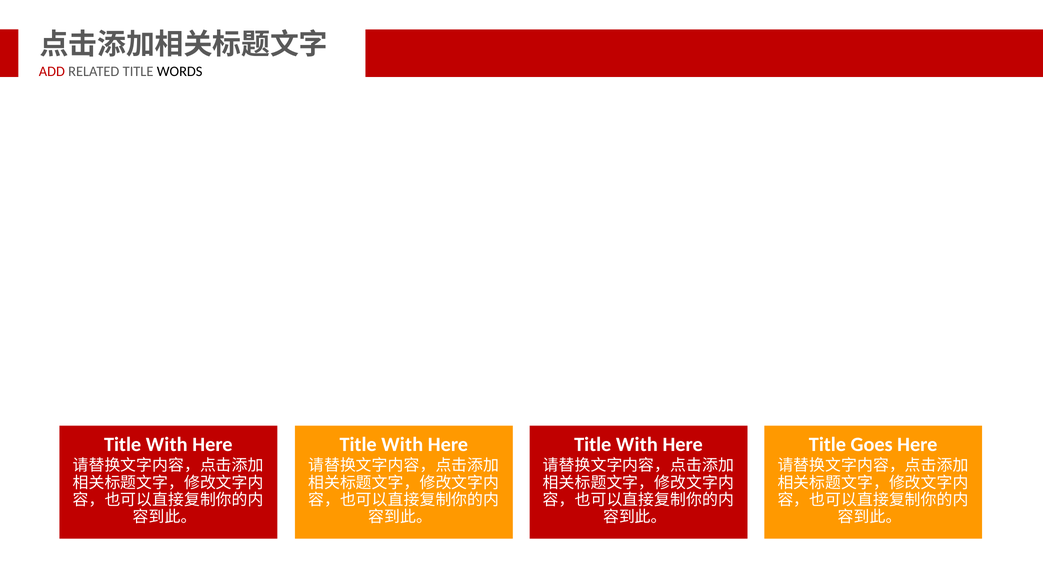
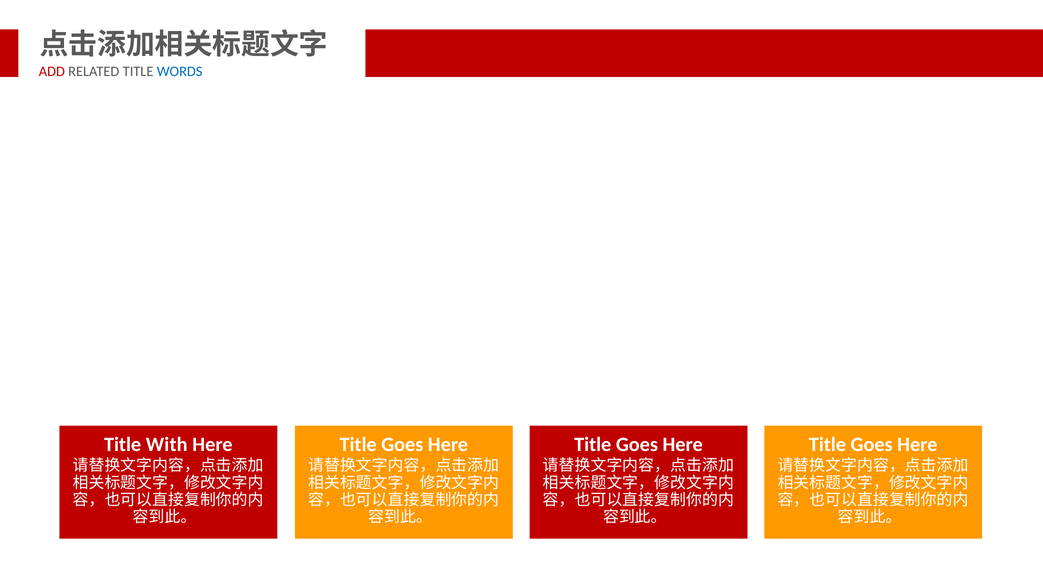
WORDS colour: black -> blue (180, 71)
With: With -> Goes (402, 444)
With: With -> Goes (637, 444)
